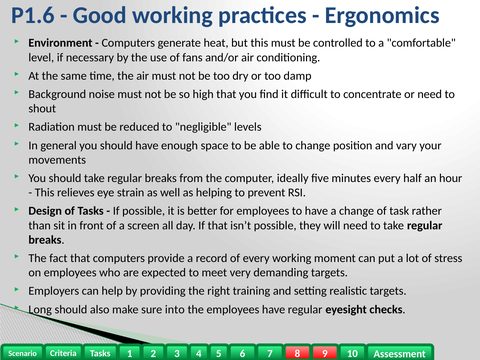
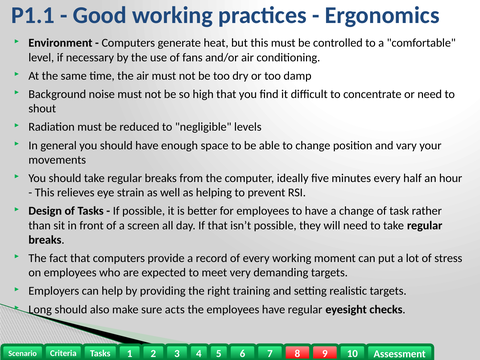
P1.6: P1.6 -> P1.1 (33, 15)
into: into -> acts (175, 309)
